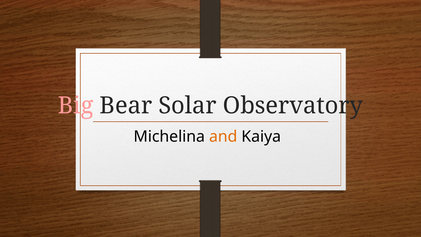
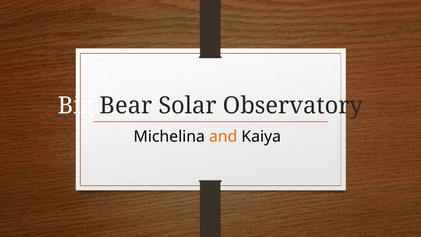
Big colour: pink -> white (76, 106)
